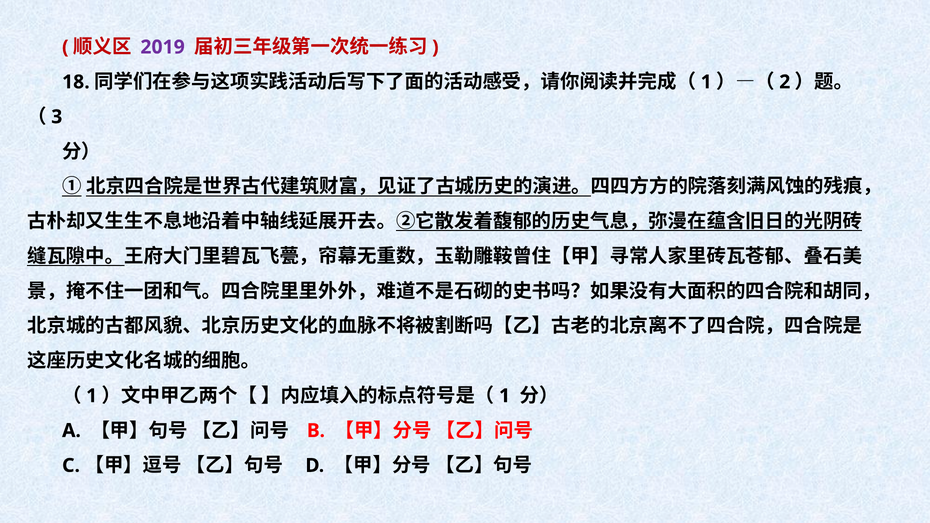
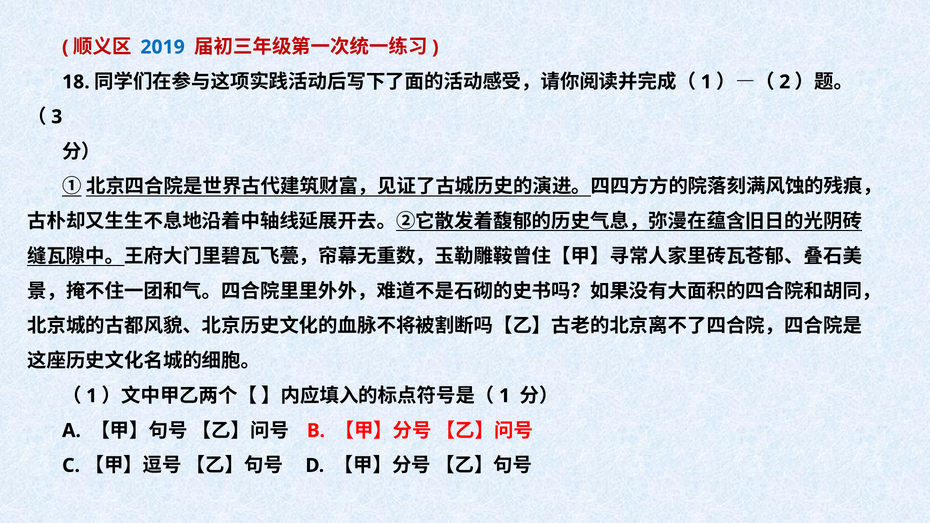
2019 colour: purple -> blue (163, 47)
